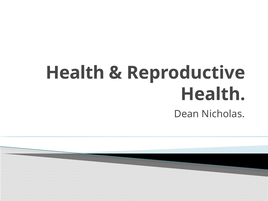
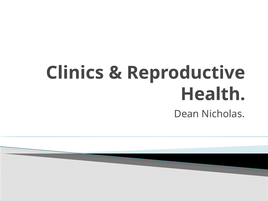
Health: Health -> Clinics (75, 73)
